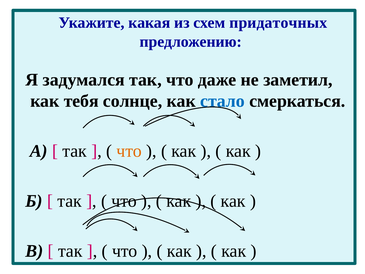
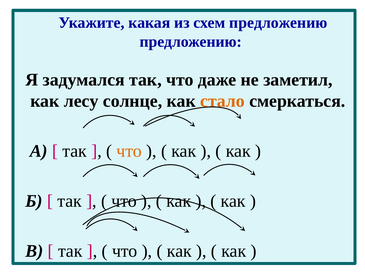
схем придаточных: придаточных -> предложению (278, 23)
тебя: тебя -> лесу (81, 101)
стало colour: blue -> orange (222, 101)
